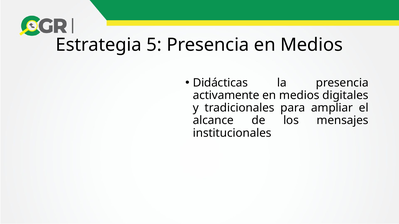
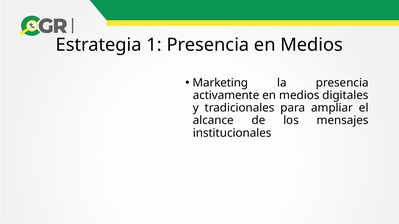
5: 5 -> 1 (154, 45)
Didácticas: Didácticas -> Marketing (220, 83)
